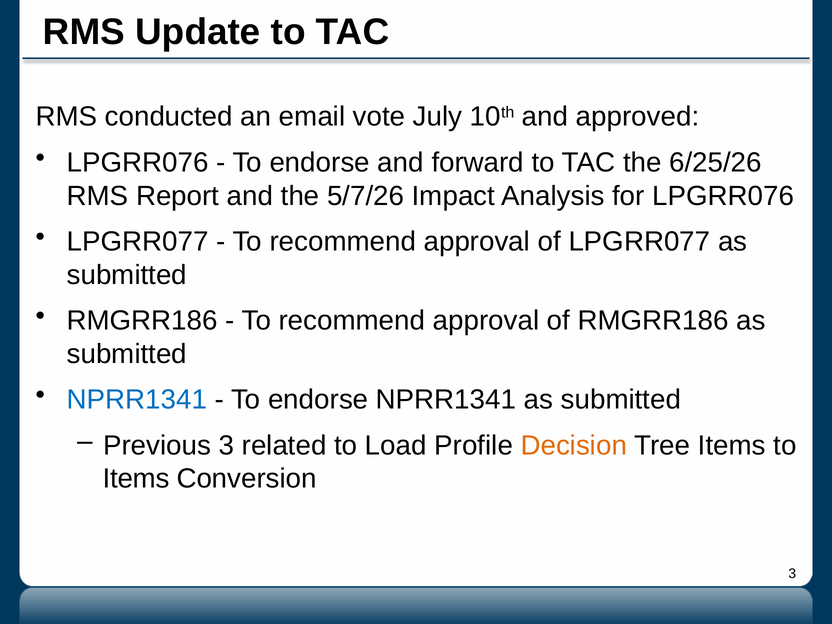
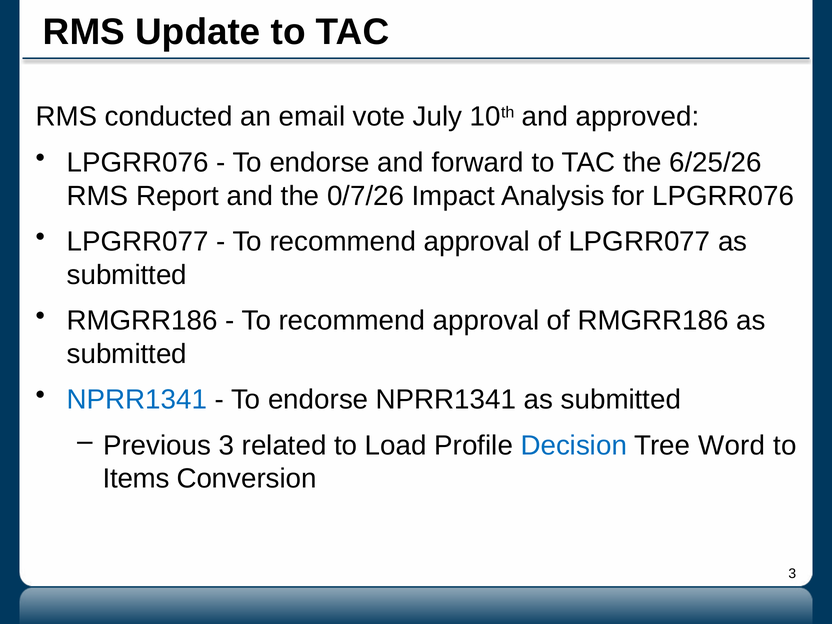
5/7/26: 5/7/26 -> 0/7/26 (366, 196)
Decision colour: orange -> blue (574, 445)
Tree Items: Items -> Word (732, 445)
